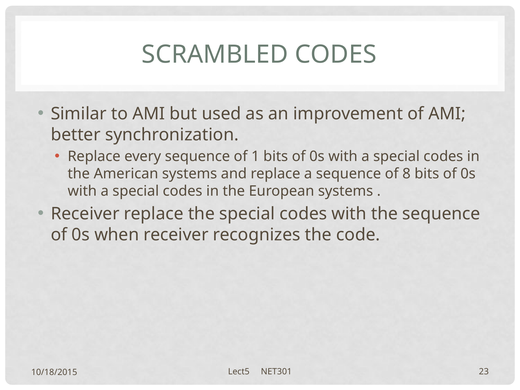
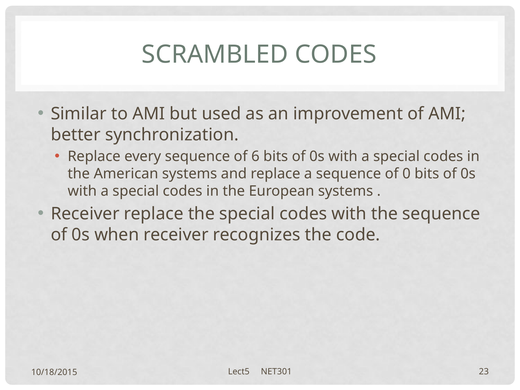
1: 1 -> 6 (255, 156)
8: 8 -> 0 (407, 174)
